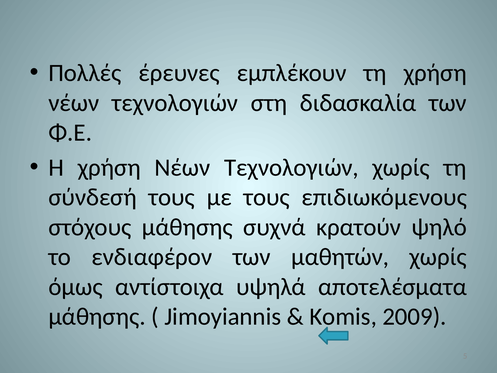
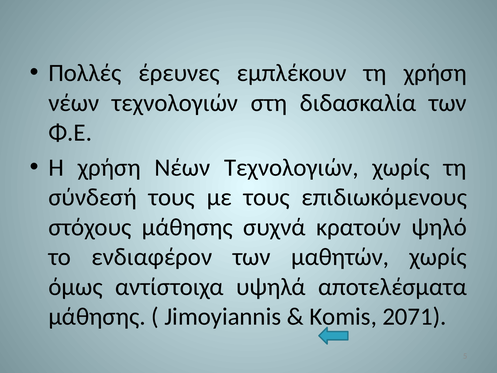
2009: 2009 -> 2071 (414, 317)
